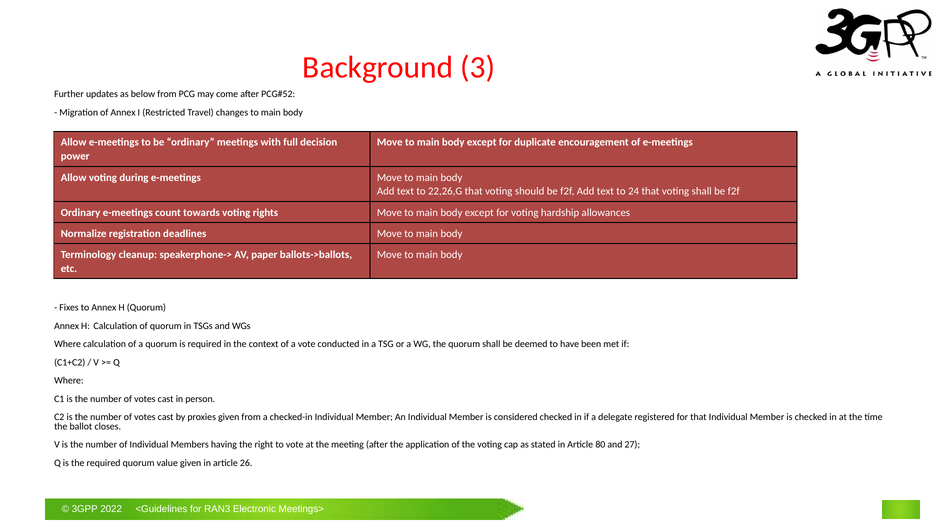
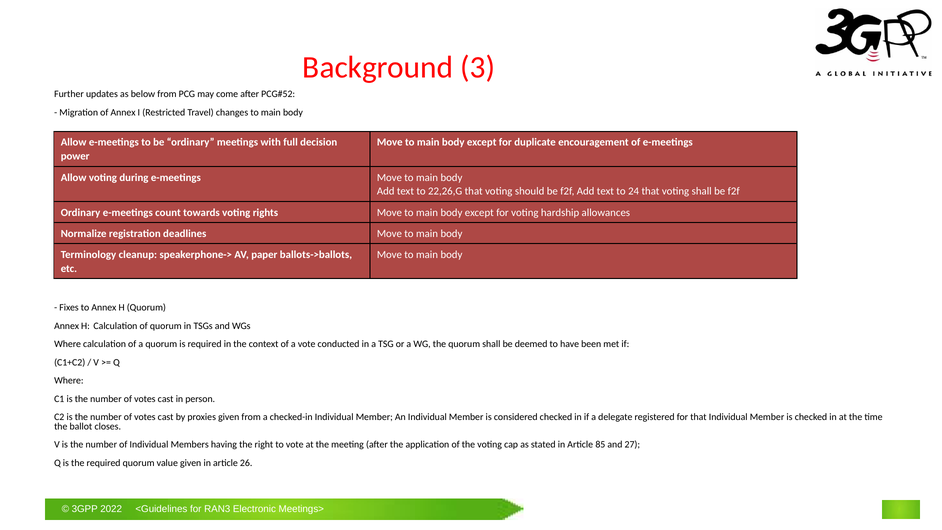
80: 80 -> 85 (600, 445)
